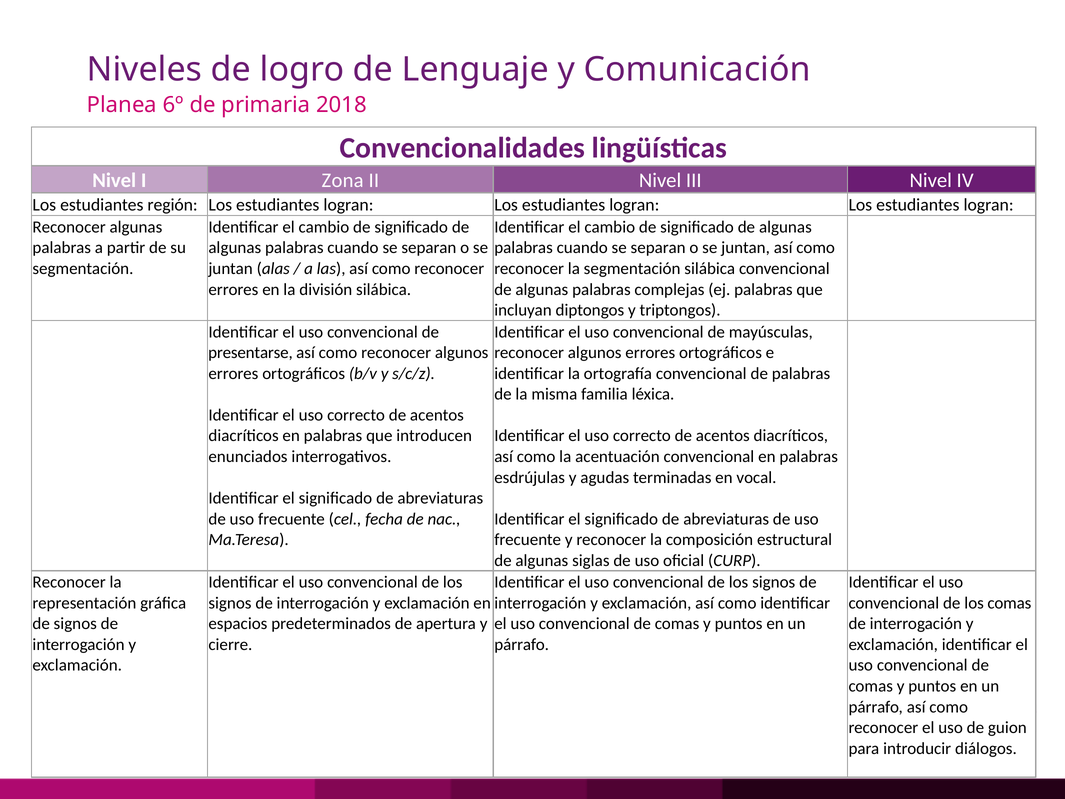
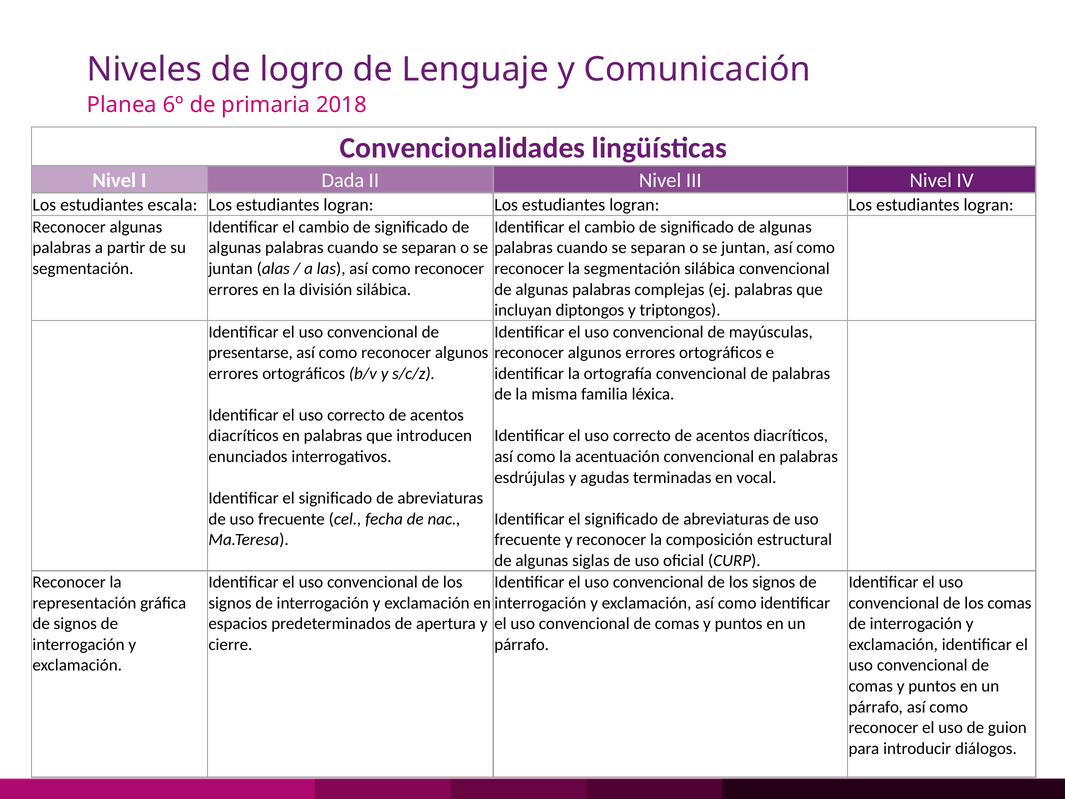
Zona: Zona -> Dada (343, 180)
región: región -> escala (172, 205)
